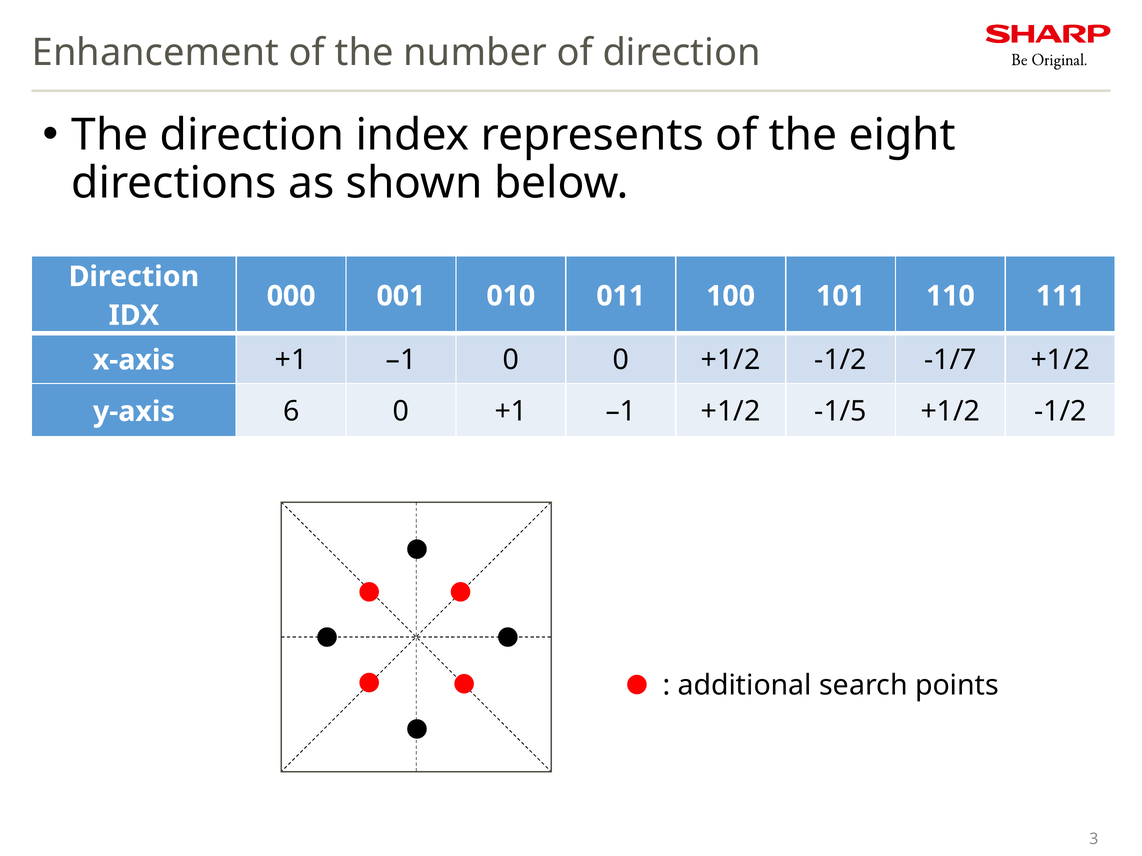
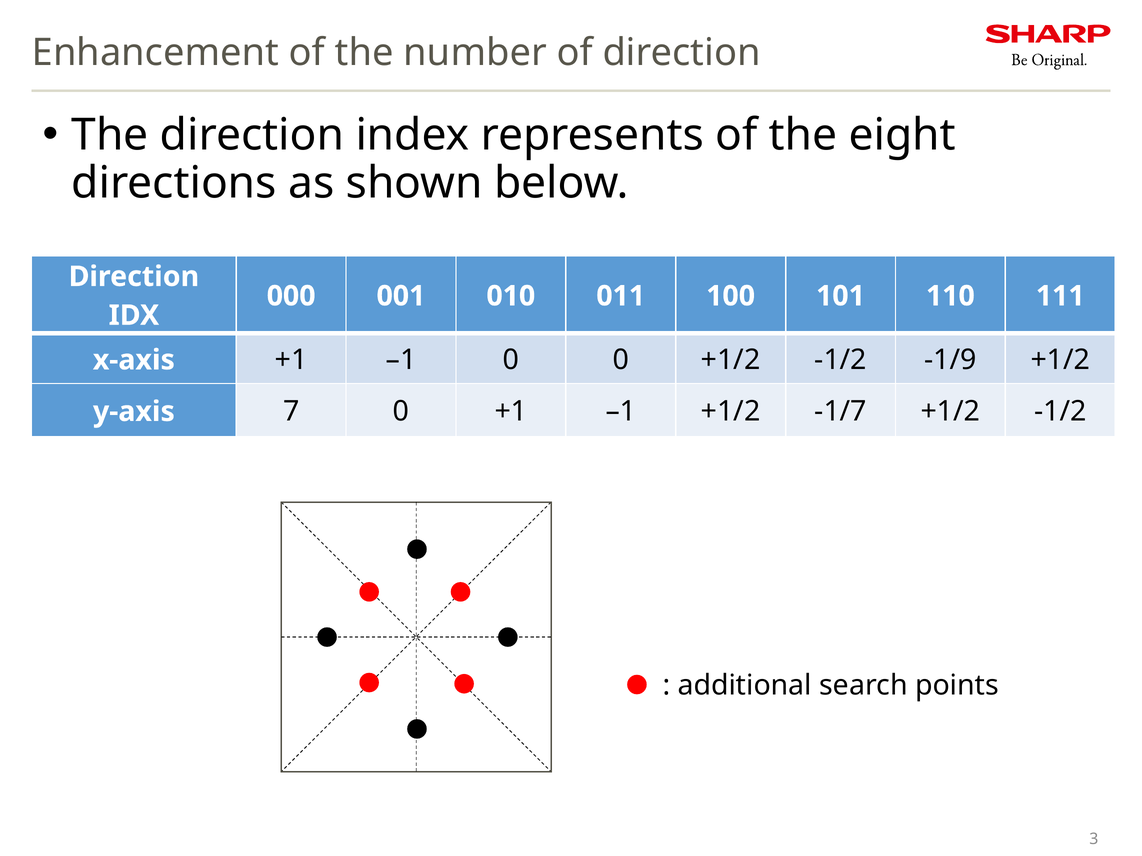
-1/7: -1/7 -> -1/9 (950, 360)
6: 6 -> 7 (291, 412)
-1/5: -1/5 -> -1/7 (841, 412)
